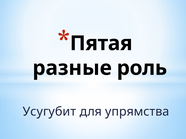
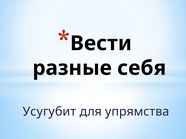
Пятая: Пятая -> Вести (101, 44)
роль: роль -> себя (142, 68)
